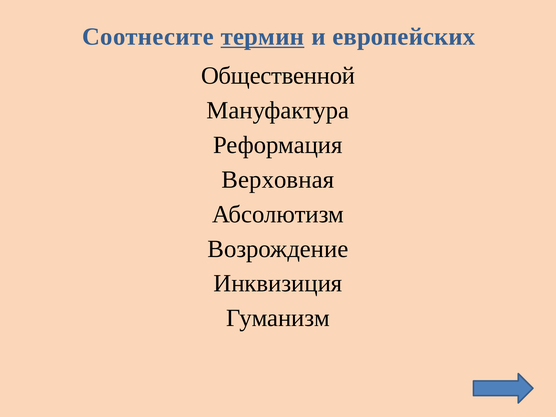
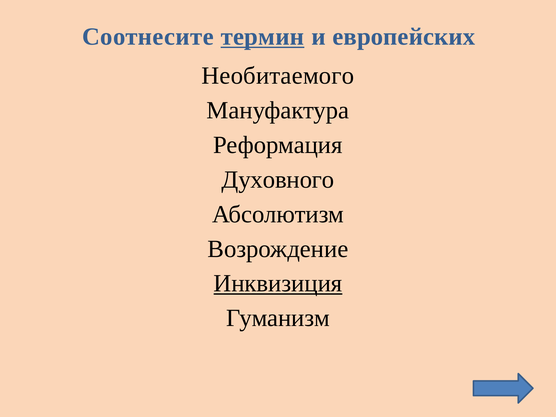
Общественной: Общественной -> Необитаемого (278, 76)
Верховная: Верховная -> Духовного (278, 180)
Инквизиция underline: none -> present (278, 283)
